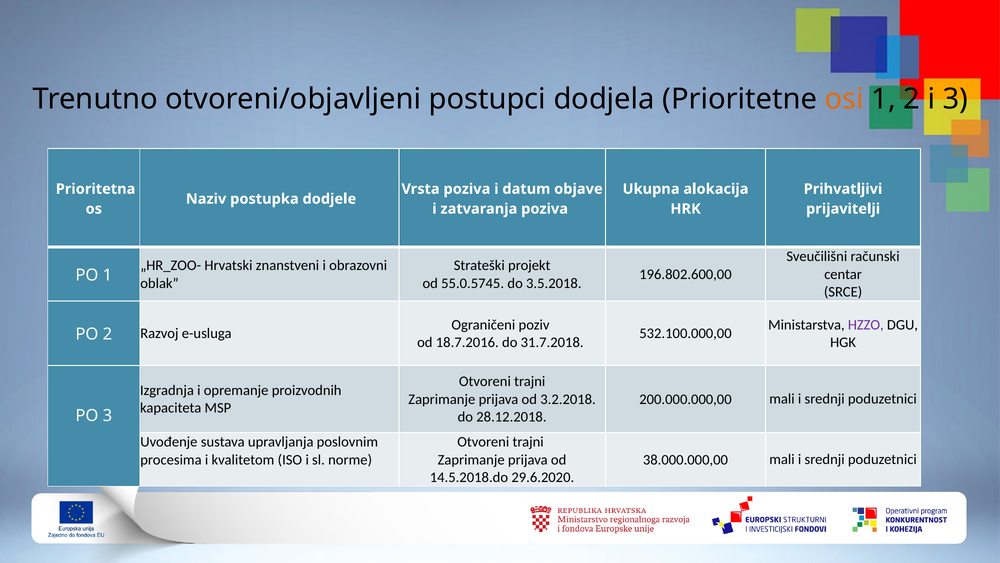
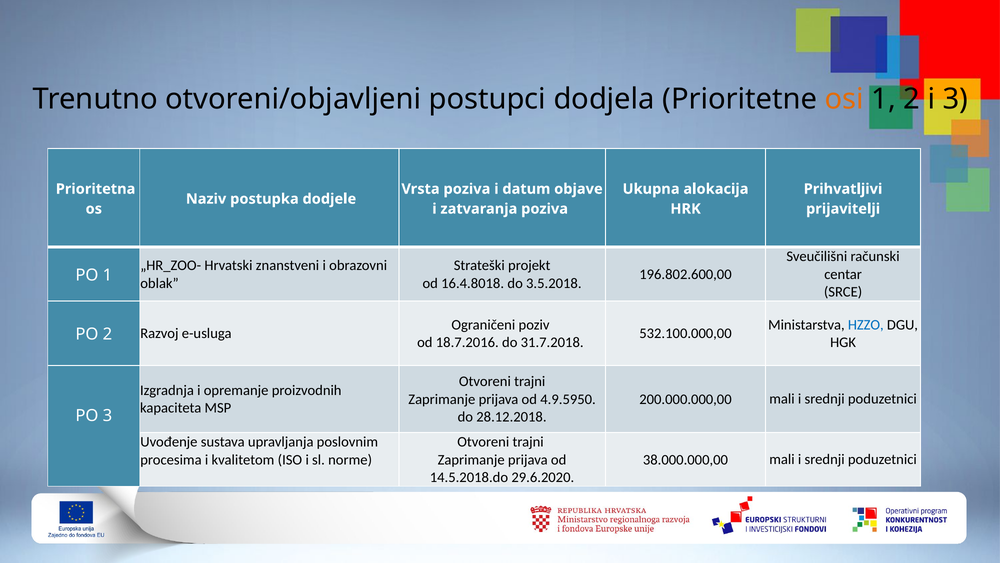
55.0.5745: 55.0.5745 -> 16.4.8018 (473, 283)
HZZO colour: purple -> blue (866, 324)
3.2.2018: 3.2.2018 -> 4.9.5950 (568, 399)
